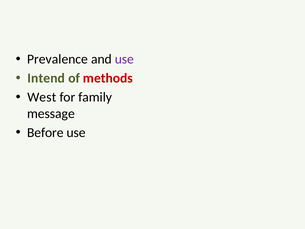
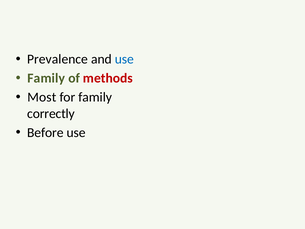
use colour: purple -> blue (124, 59)
Intend: Intend -> Family (46, 78)
West: West -> Most (42, 97)
message: message -> correctly (51, 113)
